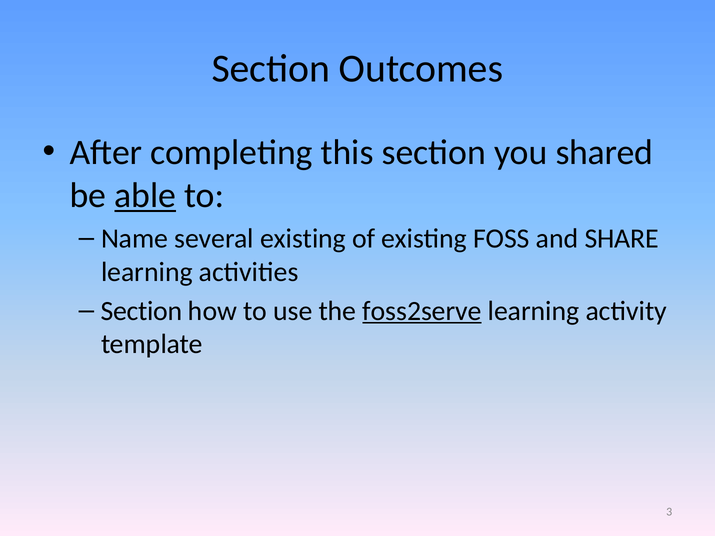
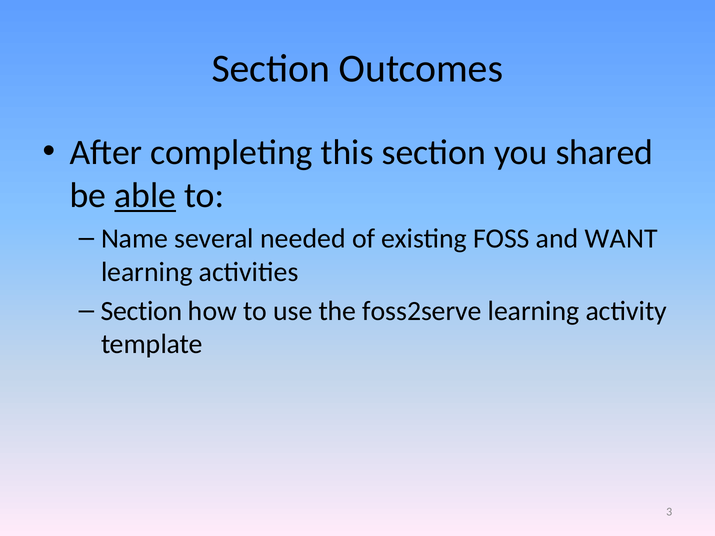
several existing: existing -> needed (303, 239)
SHARE: SHARE -> WANT (621, 239)
foss2serve underline: present -> none (422, 311)
